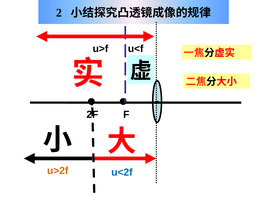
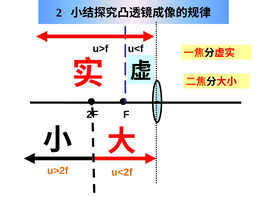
u<2f colour: blue -> orange (122, 173)
